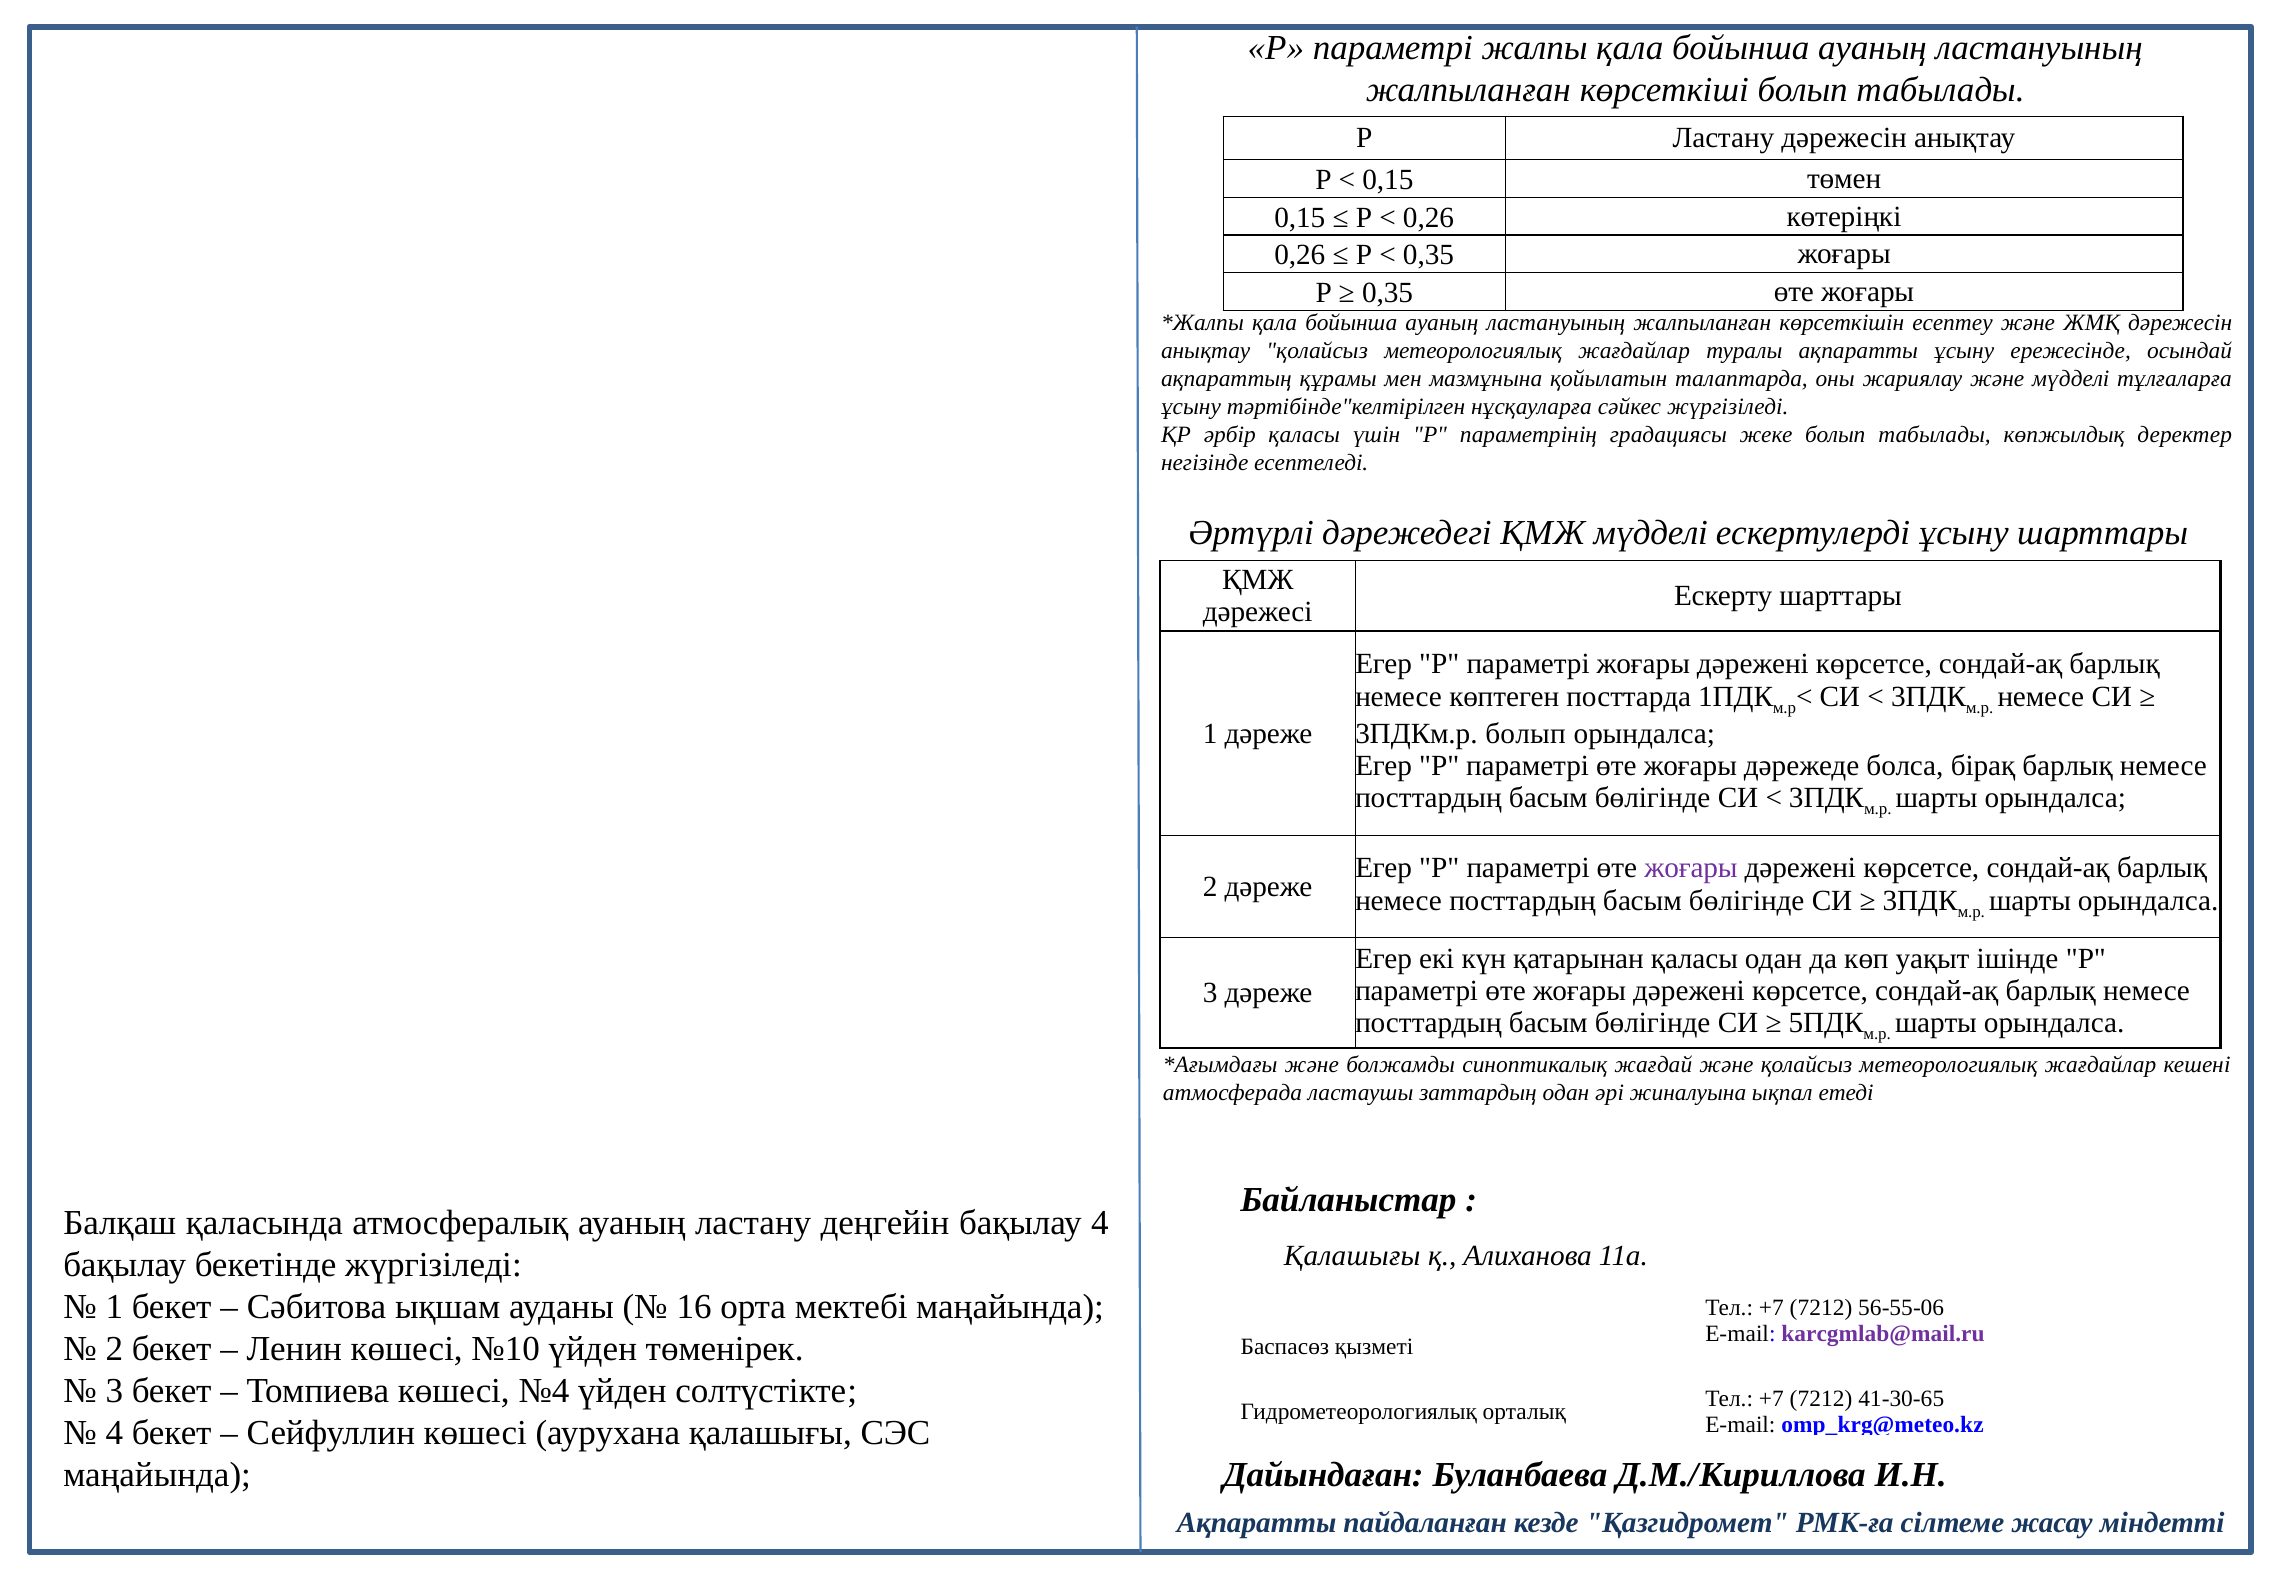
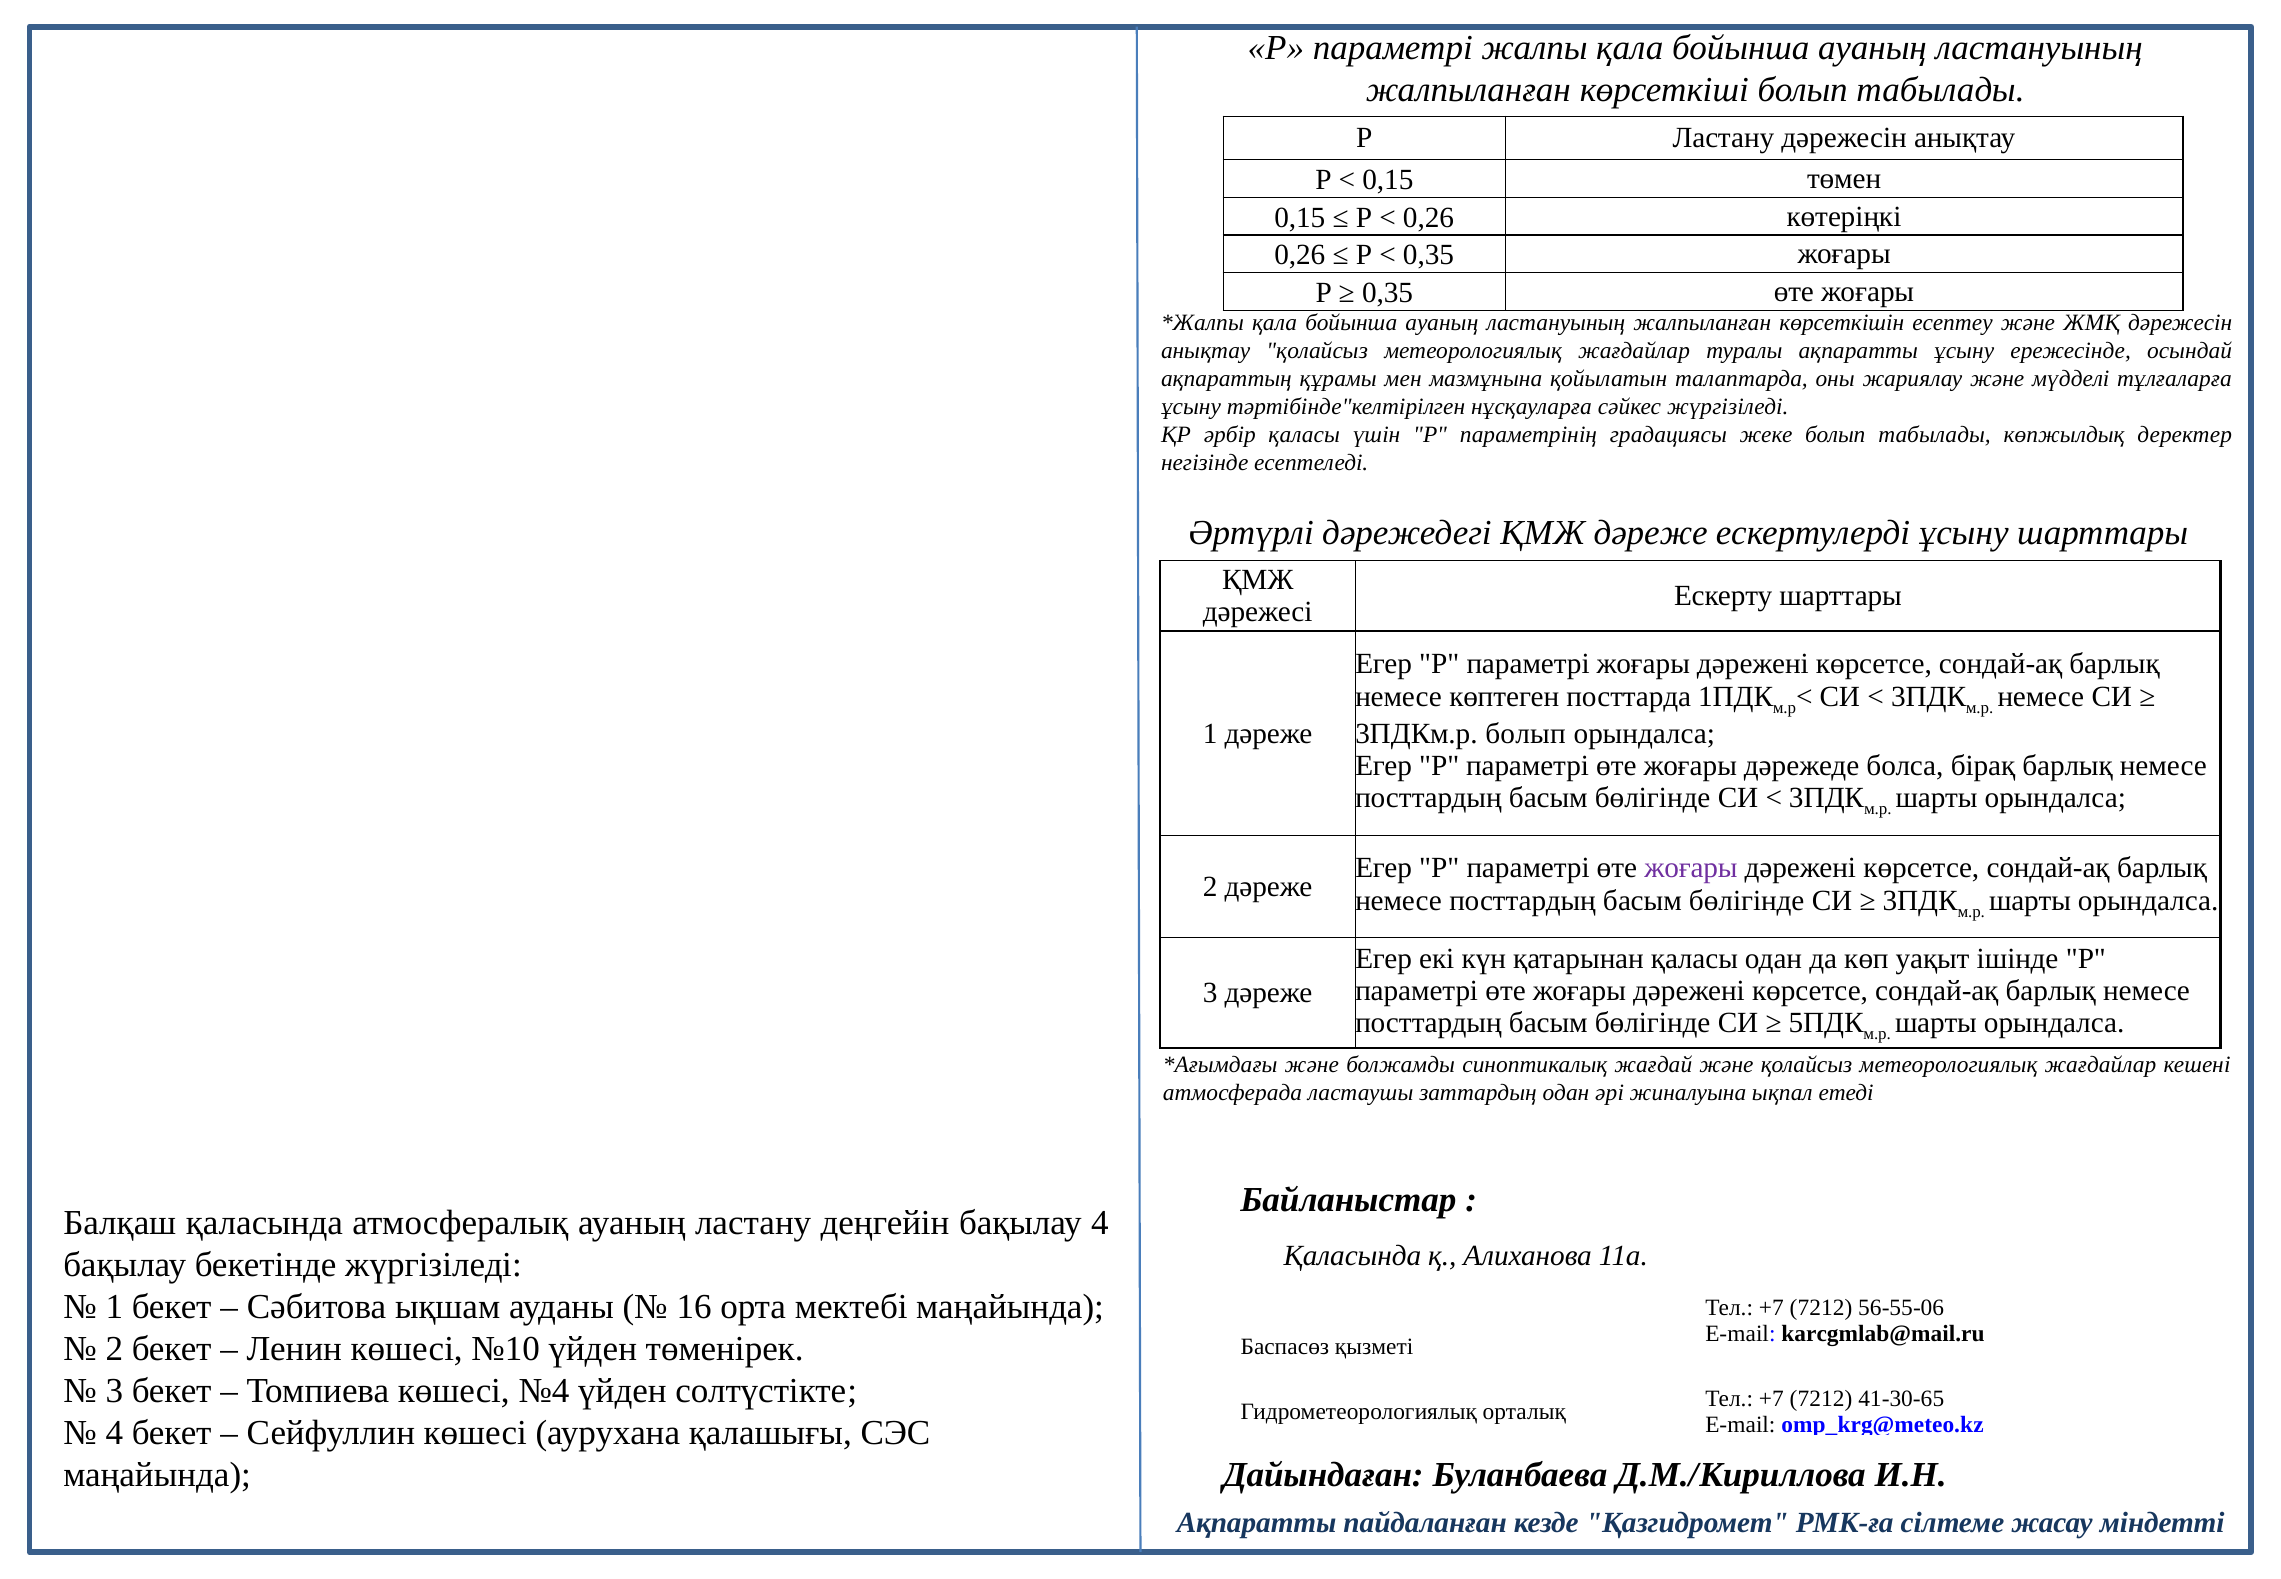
ҚМЖ мүдделі: мүдделі -> дәреже (1651, 533)
Қалашығы: Қалашығы -> Қаласында (1352, 1256)
karcgmlab@mail.ru colour: purple -> black (1883, 1334)
